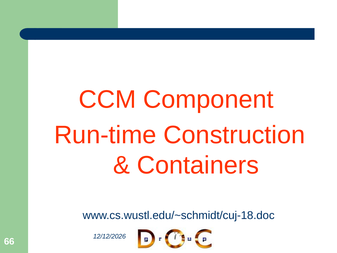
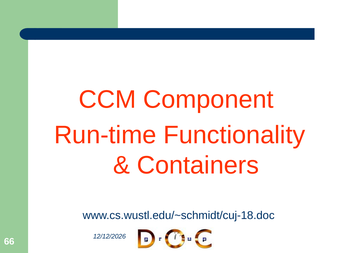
Construction: Construction -> Functionality (234, 135)
